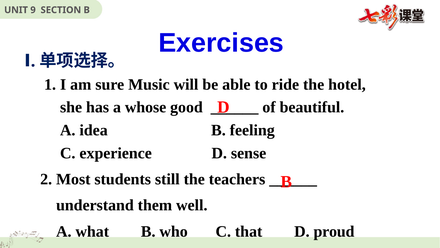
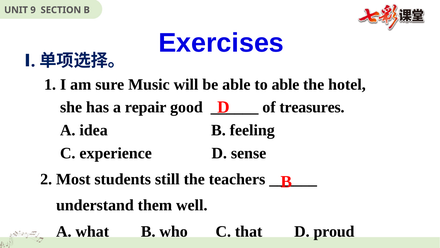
to ride: ride -> able (285, 84)
whose: whose -> repair (146, 107)
beautiful: beautiful -> treasures (312, 107)
